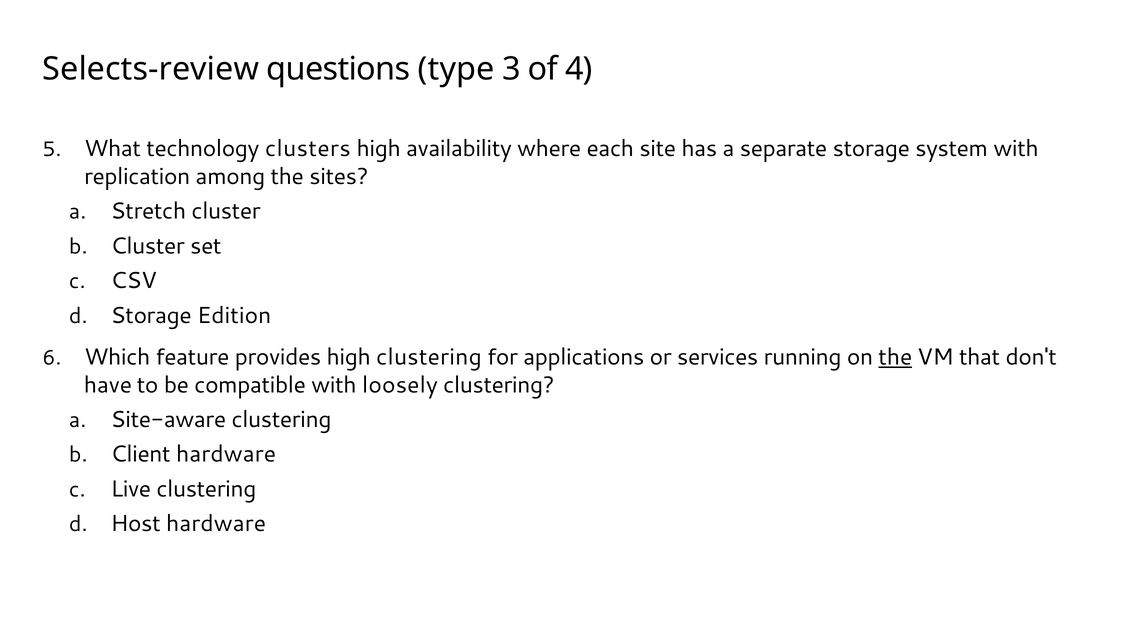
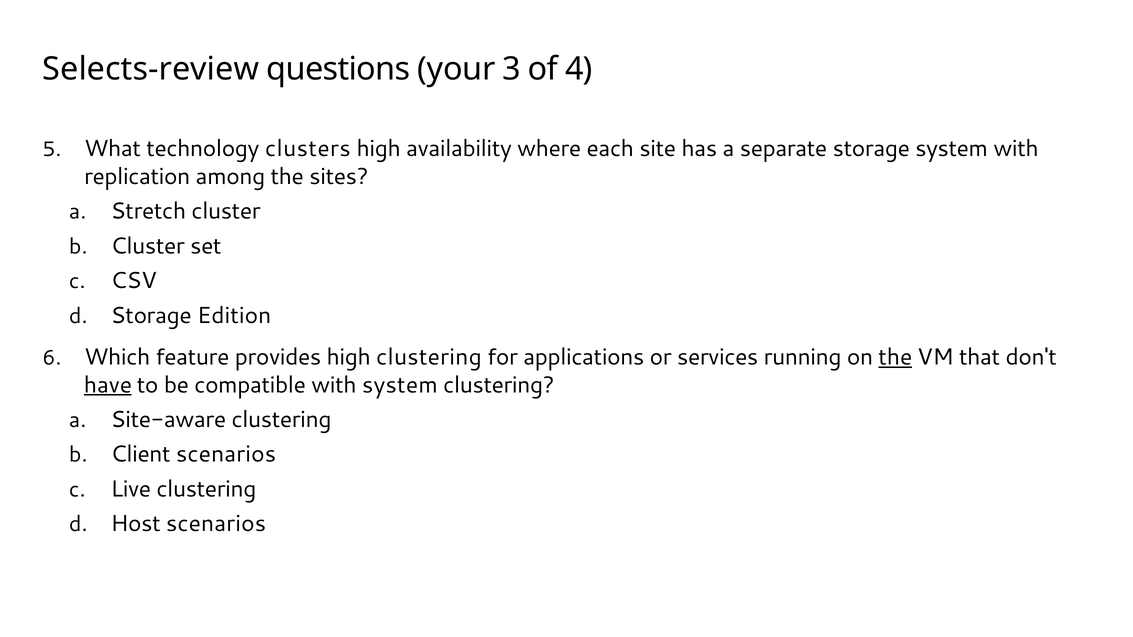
type: type -> your (456, 69)
have underline: none -> present (108, 385)
with loosely: loosely -> system (400, 385)
Client hardware: hardware -> scenarios (226, 454)
Host hardware: hardware -> scenarios (216, 524)
